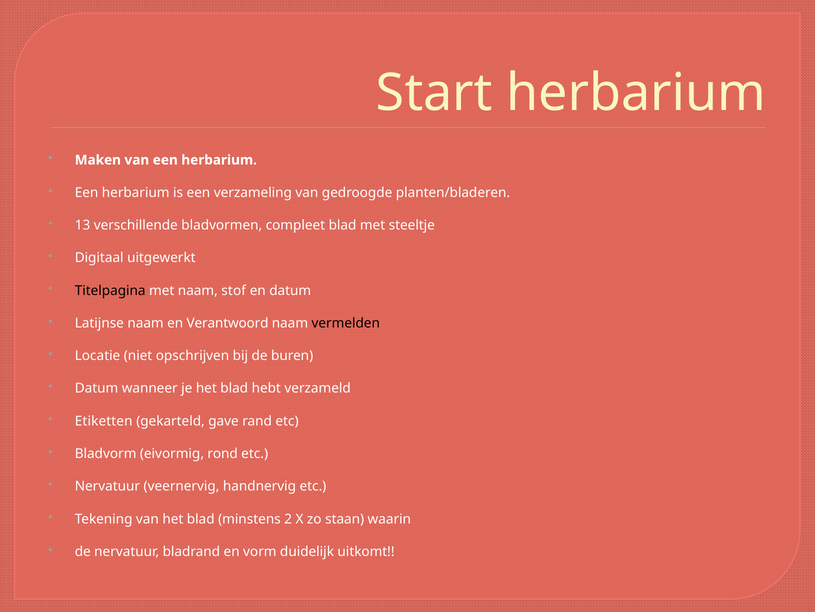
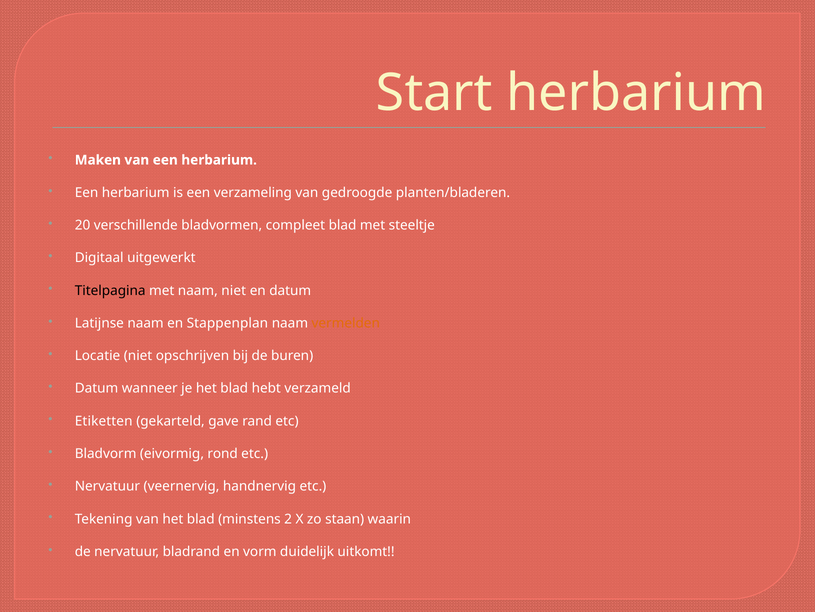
13: 13 -> 20 (83, 225)
naam stof: stof -> niet (234, 290)
Verantwoord: Verantwoord -> Stappenplan (227, 323)
vermelden colour: black -> orange (346, 323)
